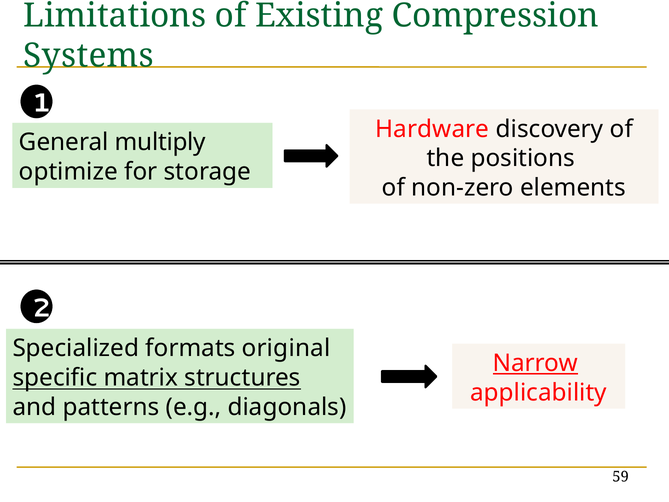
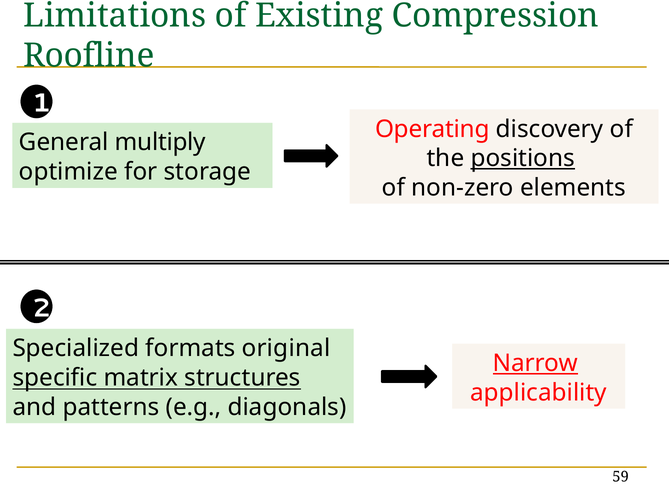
Systems: Systems -> Roofline (89, 56)
Hardware: Hardware -> Operating (432, 129)
positions underline: none -> present (523, 158)
